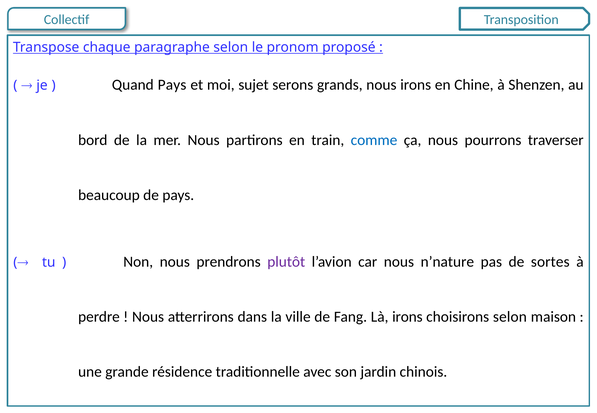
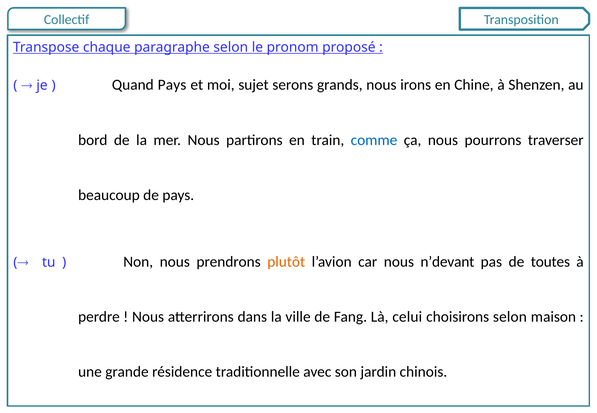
plutôt colour: purple -> orange (286, 262)
n’nature: n’nature -> n’devant (447, 262)
sortes: sortes -> toutes (550, 262)
Là irons: irons -> celui (407, 317)
